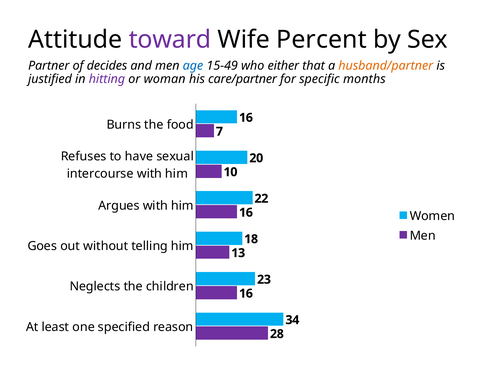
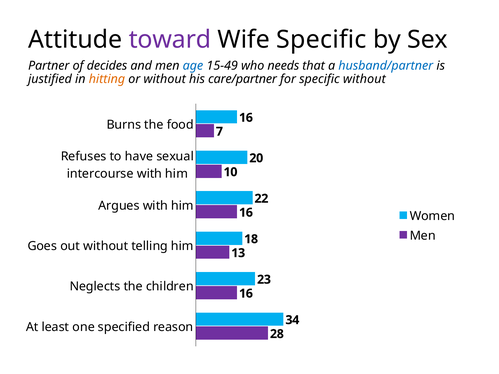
Wife Percent: Percent -> Specific (321, 40)
either: either -> needs (283, 66)
husband/partner colour: orange -> blue (386, 66)
hitting colour: purple -> orange (107, 79)
or woman: woman -> without (165, 79)
specific months: months -> without (364, 79)
